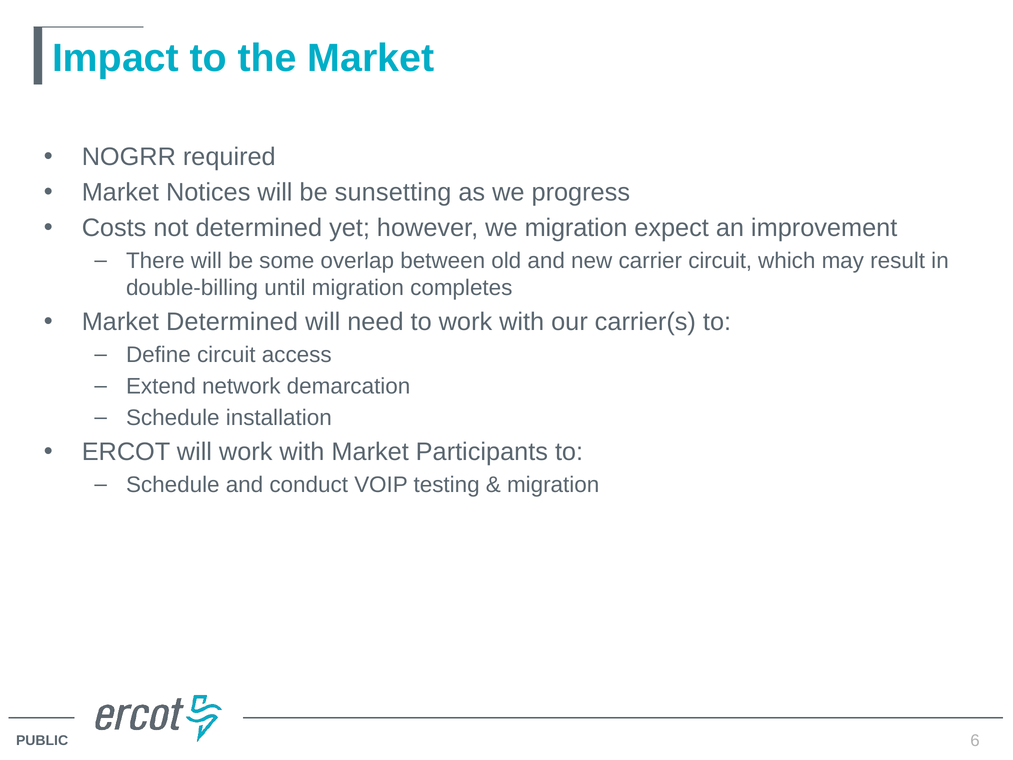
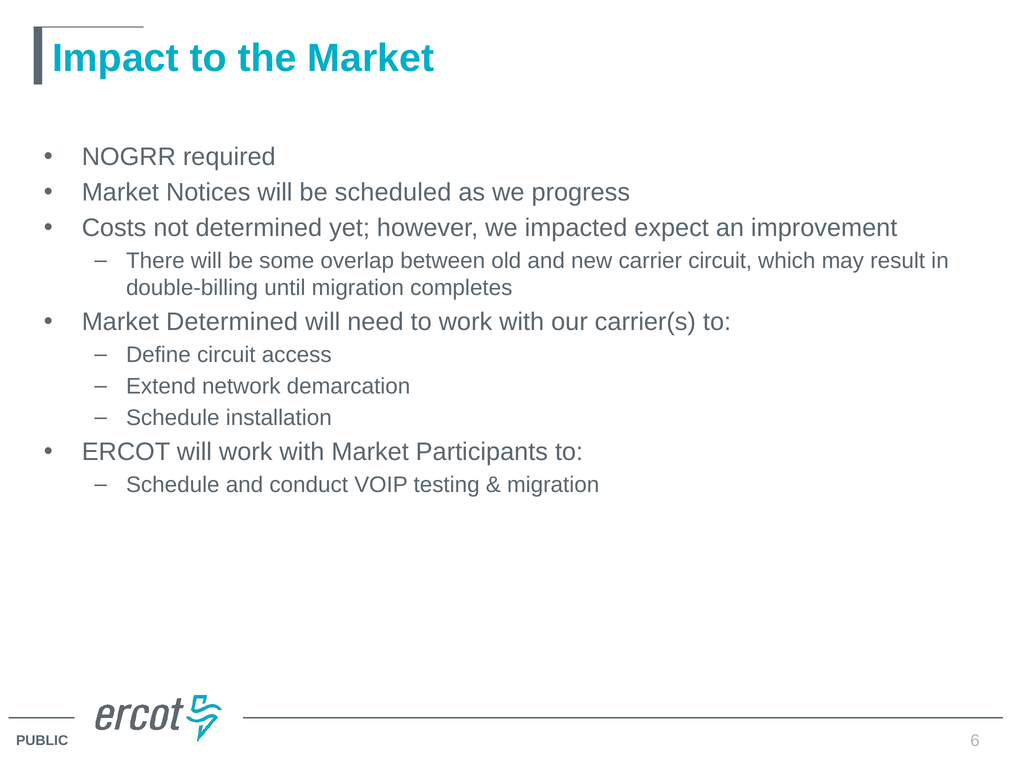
sunsetting: sunsetting -> scheduled (393, 192)
we migration: migration -> impacted (576, 228)
